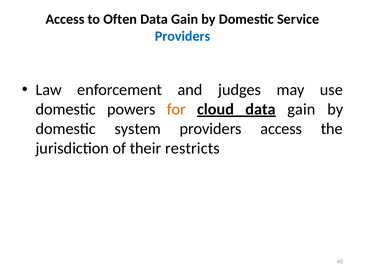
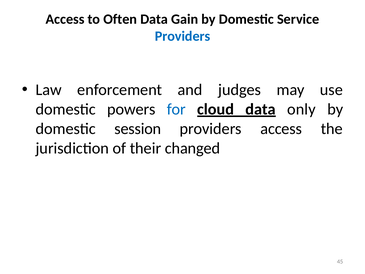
for colour: orange -> blue (176, 109)
gain: gain -> only (301, 109)
system: system -> session (138, 129)
restricts: restricts -> changed (193, 148)
